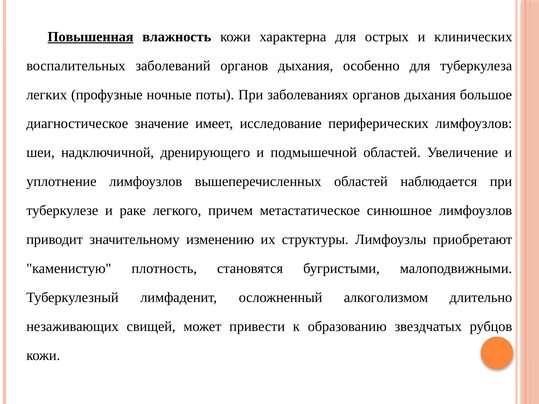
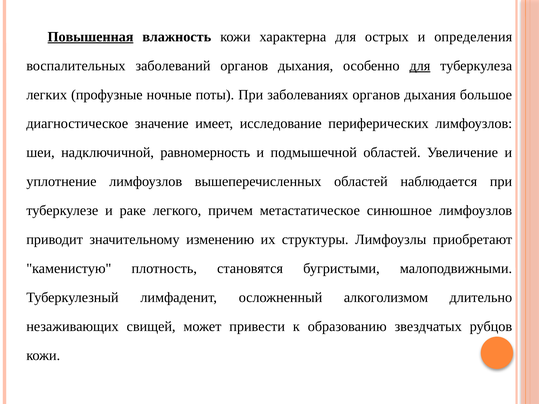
клинических: клинических -> определения (473, 37)
для underline: none -> present (420, 66)
дренирующего: дренирующего -> равномерность (205, 153)
